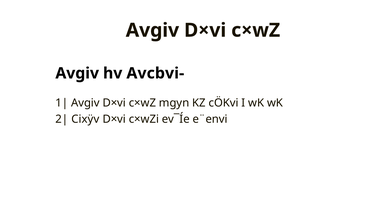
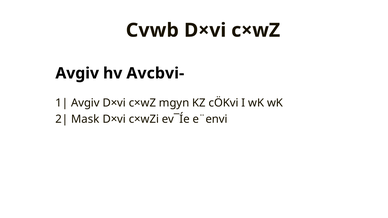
Avgiv: Avgiv -> Cvwb (152, 30)
Cixÿv: Cixÿv -> Mask (85, 119)
